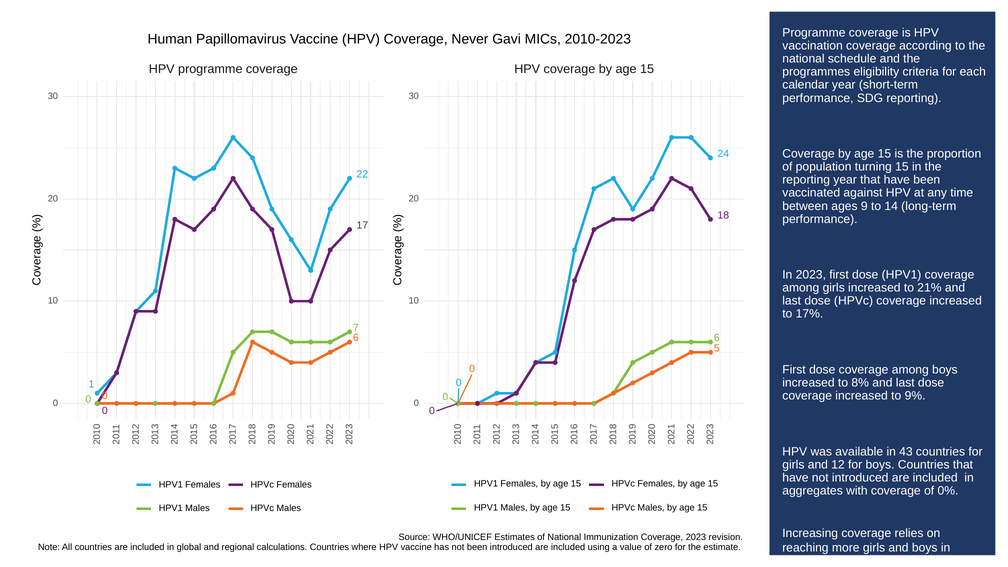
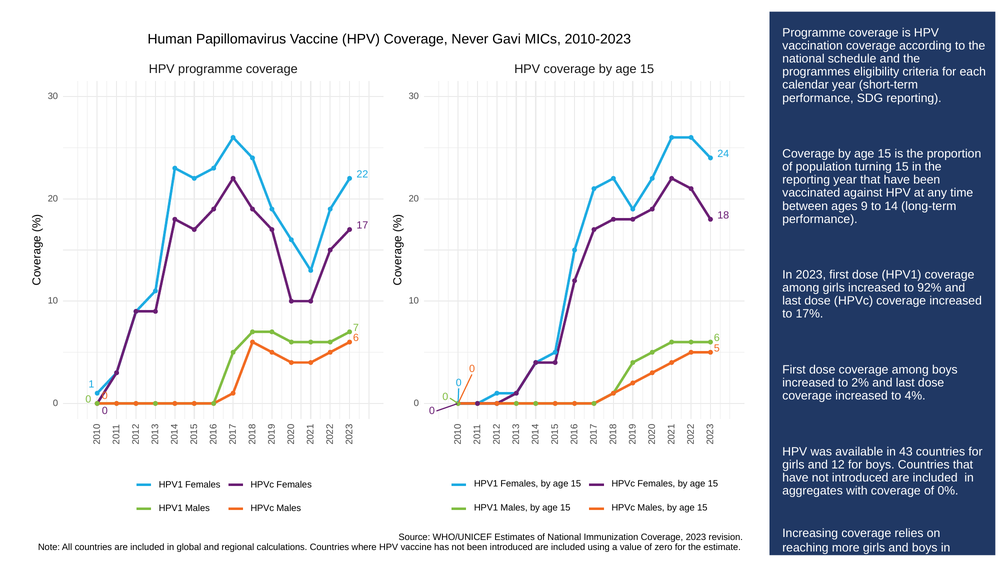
21%: 21% -> 92% (929, 288)
8%: 8% -> 2% (860, 383)
9%: 9% -> 4% (915, 396)
